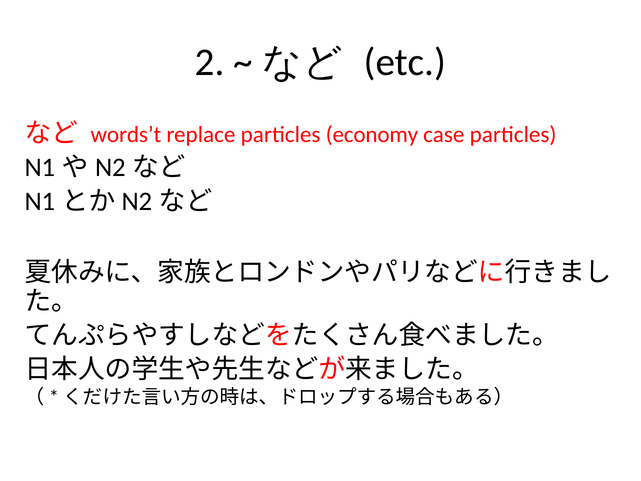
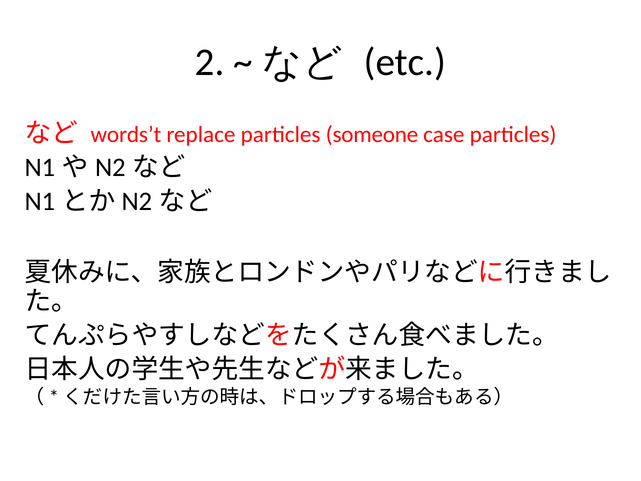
economy: economy -> someone (372, 134)
